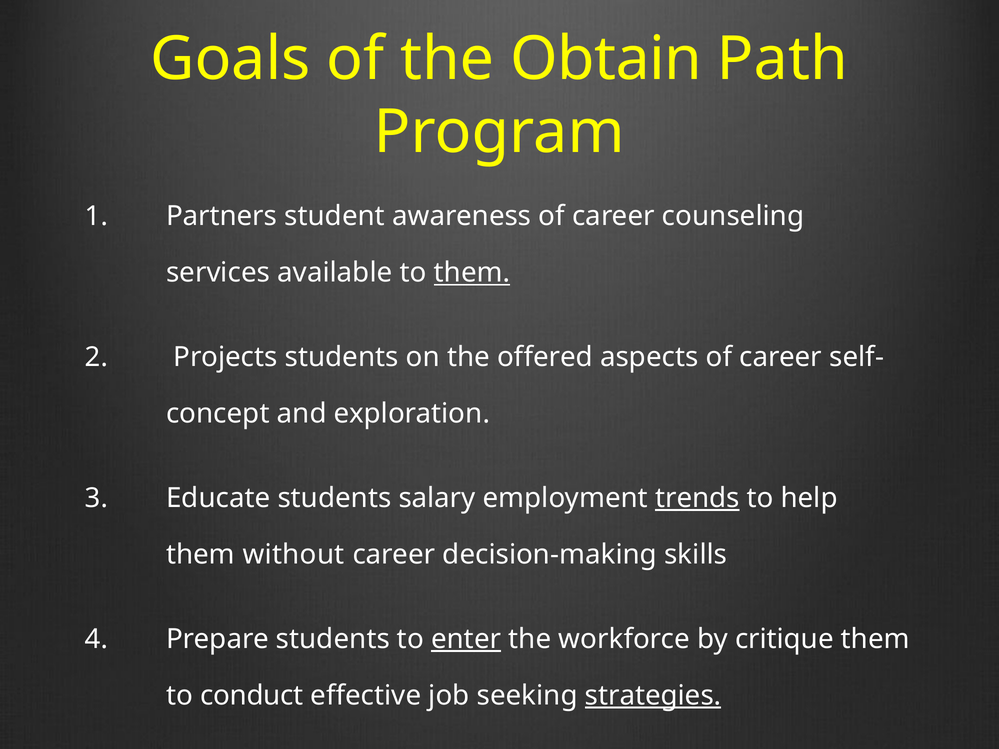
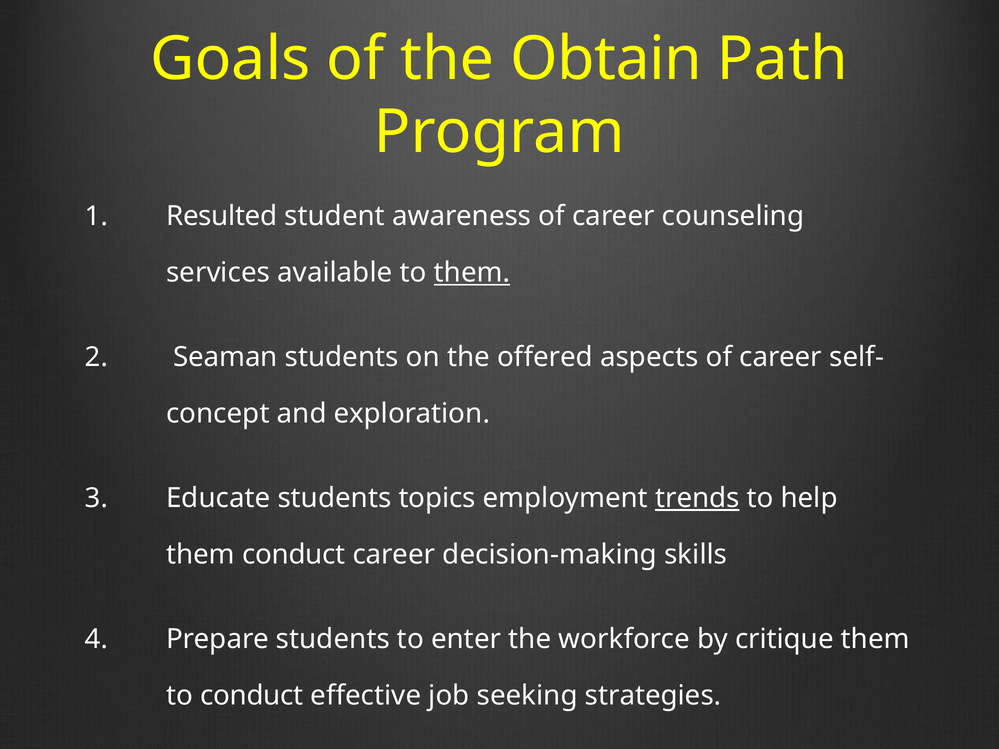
Partners: Partners -> Resulted (222, 216)
Projects: Projects -> Seaman (225, 357)
salary: salary -> topics (437, 498)
them without: without -> conduct (294, 555)
enter underline: present -> none (466, 639)
strategies underline: present -> none (653, 696)
